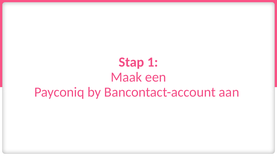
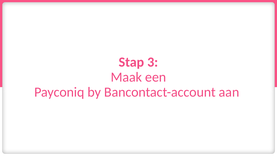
1: 1 -> 3 (153, 62)
